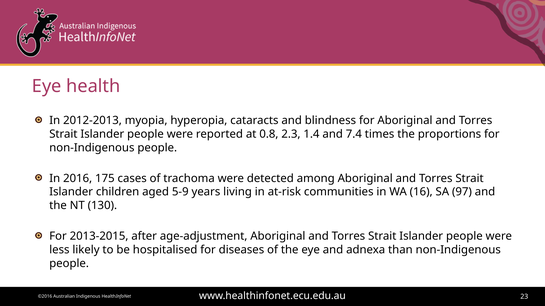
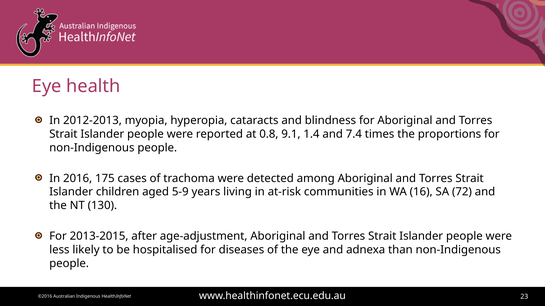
2.3: 2.3 -> 9.1 (291, 134)
97: 97 -> 72 (462, 192)
